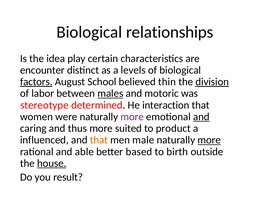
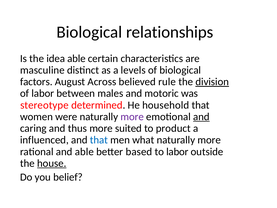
idea play: play -> able (76, 58)
encounter: encounter -> masculine (42, 70)
factors underline: present -> none (36, 82)
School: School -> Across (102, 82)
thin: thin -> rule (167, 82)
males underline: present -> none (110, 93)
interaction: interaction -> household (166, 105)
that colour: orange -> blue (99, 140)
male: male -> what (143, 140)
more underline: present -> none (209, 140)
to birth: birth -> labor (177, 151)
result: result -> belief (68, 177)
